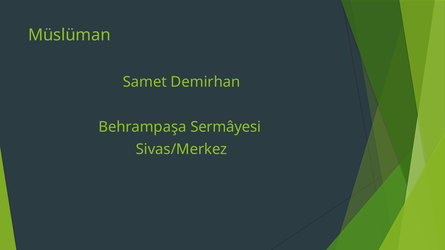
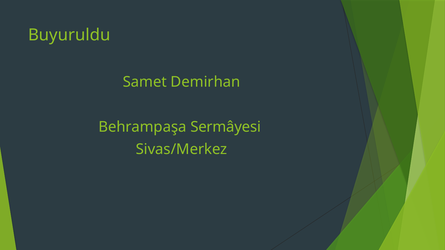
Müslüman: Müslüman -> Buyuruldu (69, 35)
